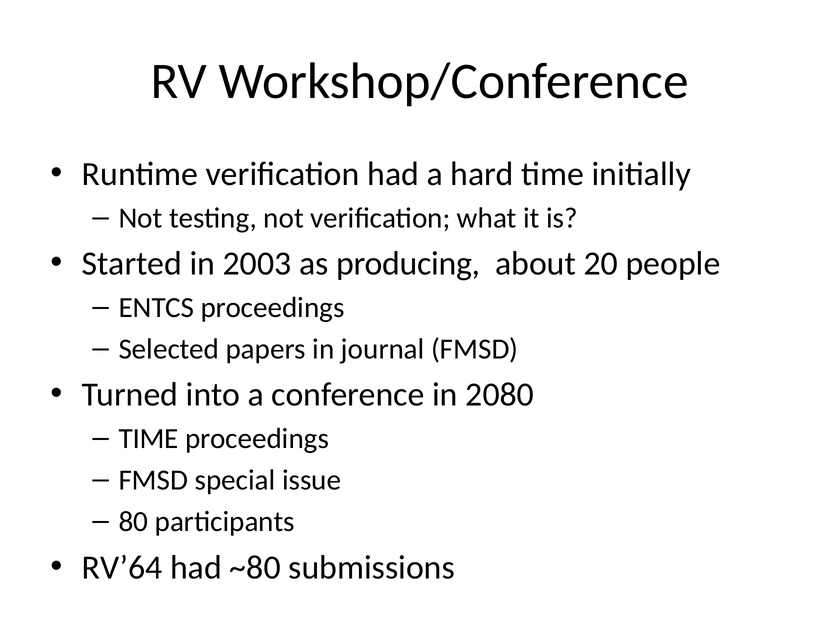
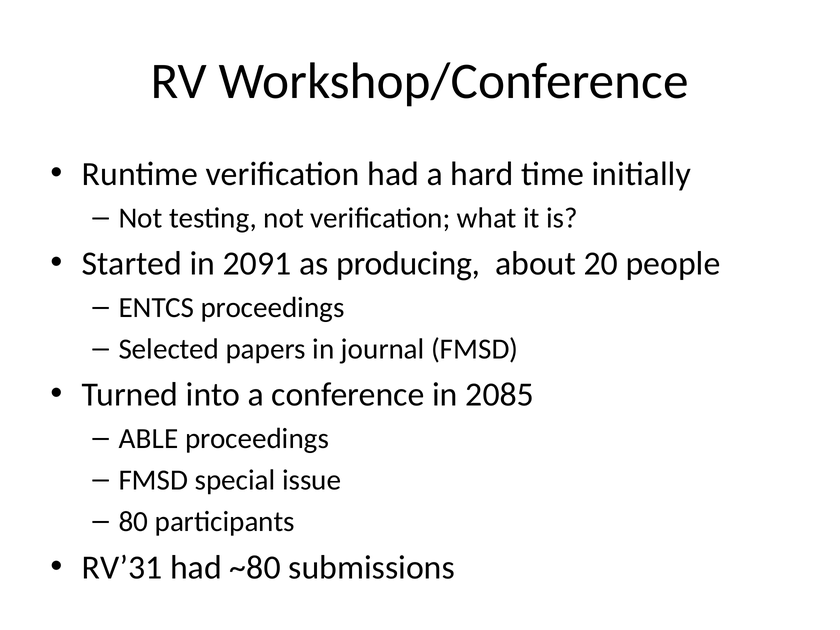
2003: 2003 -> 2091 (257, 263)
2080: 2080 -> 2085 (500, 395)
TIME: TIME -> ABLE (149, 439)
RV’64: RV’64 -> RV’31 (122, 567)
